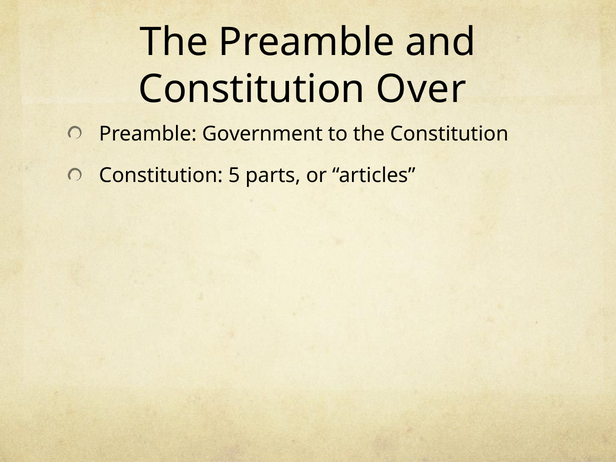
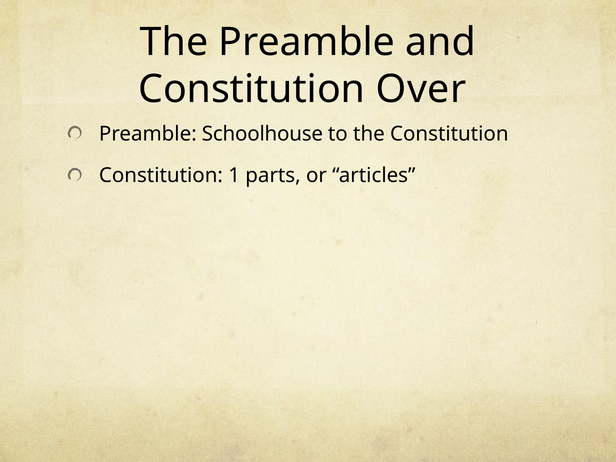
Government: Government -> Schoolhouse (262, 134)
5: 5 -> 1 (234, 175)
